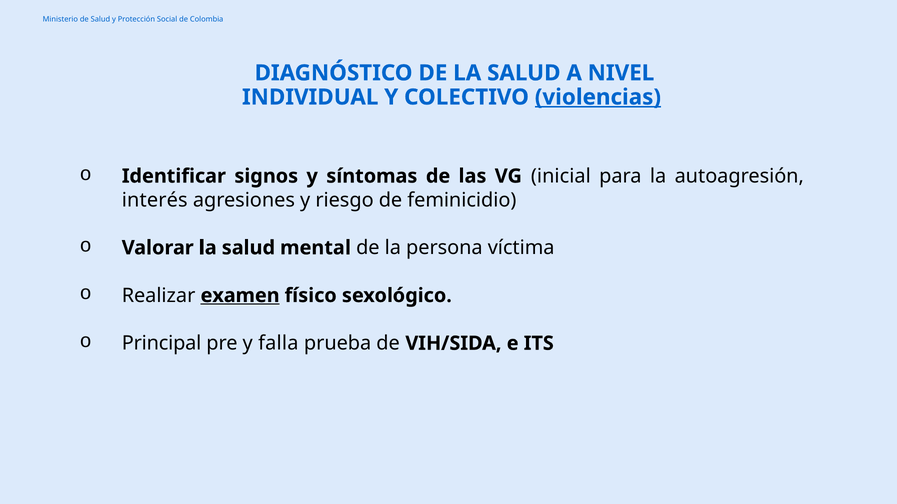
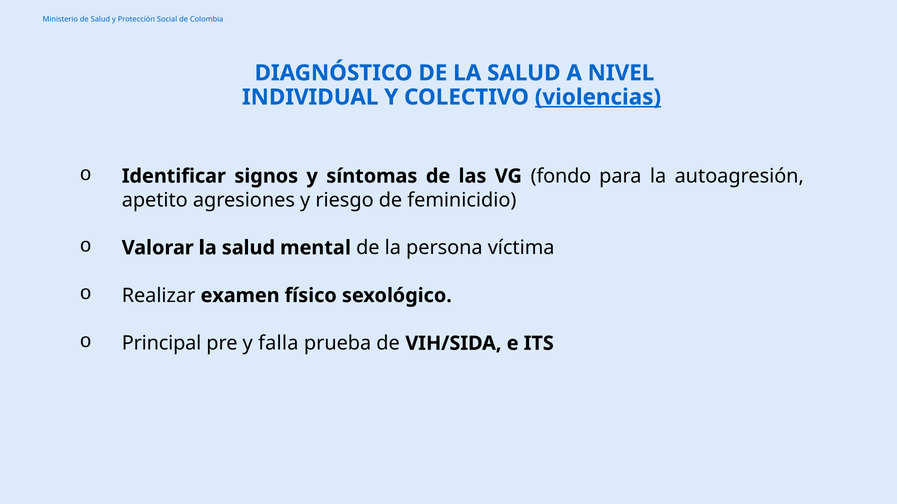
inicial: inicial -> fondo (561, 176)
interés: interés -> apetito (155, 200)
examen underline: present -> none (240, 296)
